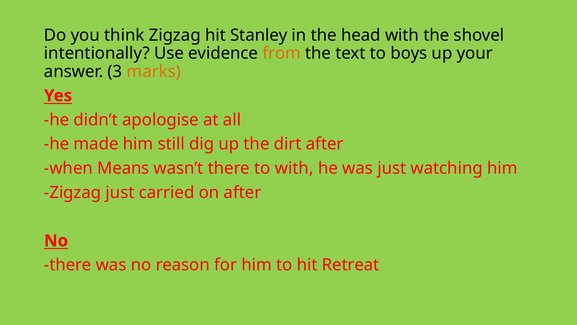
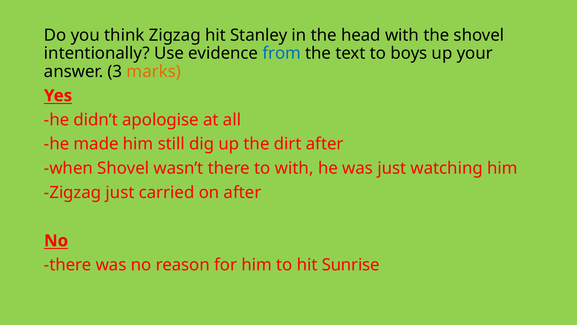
from colour: orange -> blue (282, 53)
when Means: Means -> Shovel (123, 168)
Retreat: Retreat -> Sunrise (351, 265)
